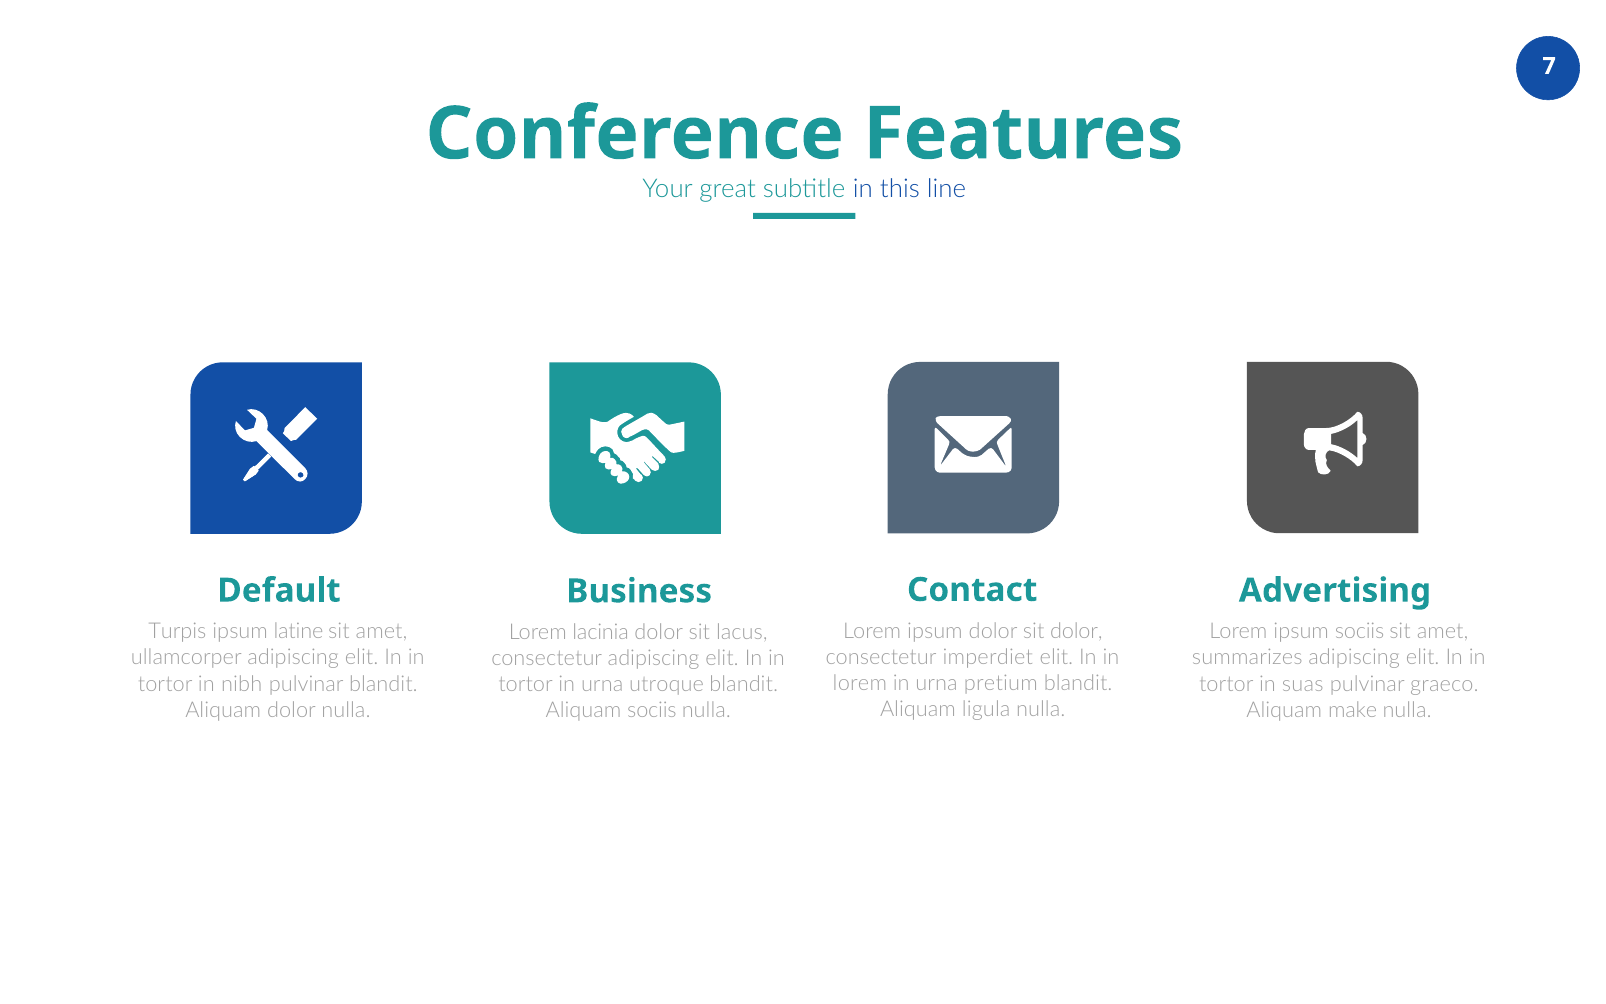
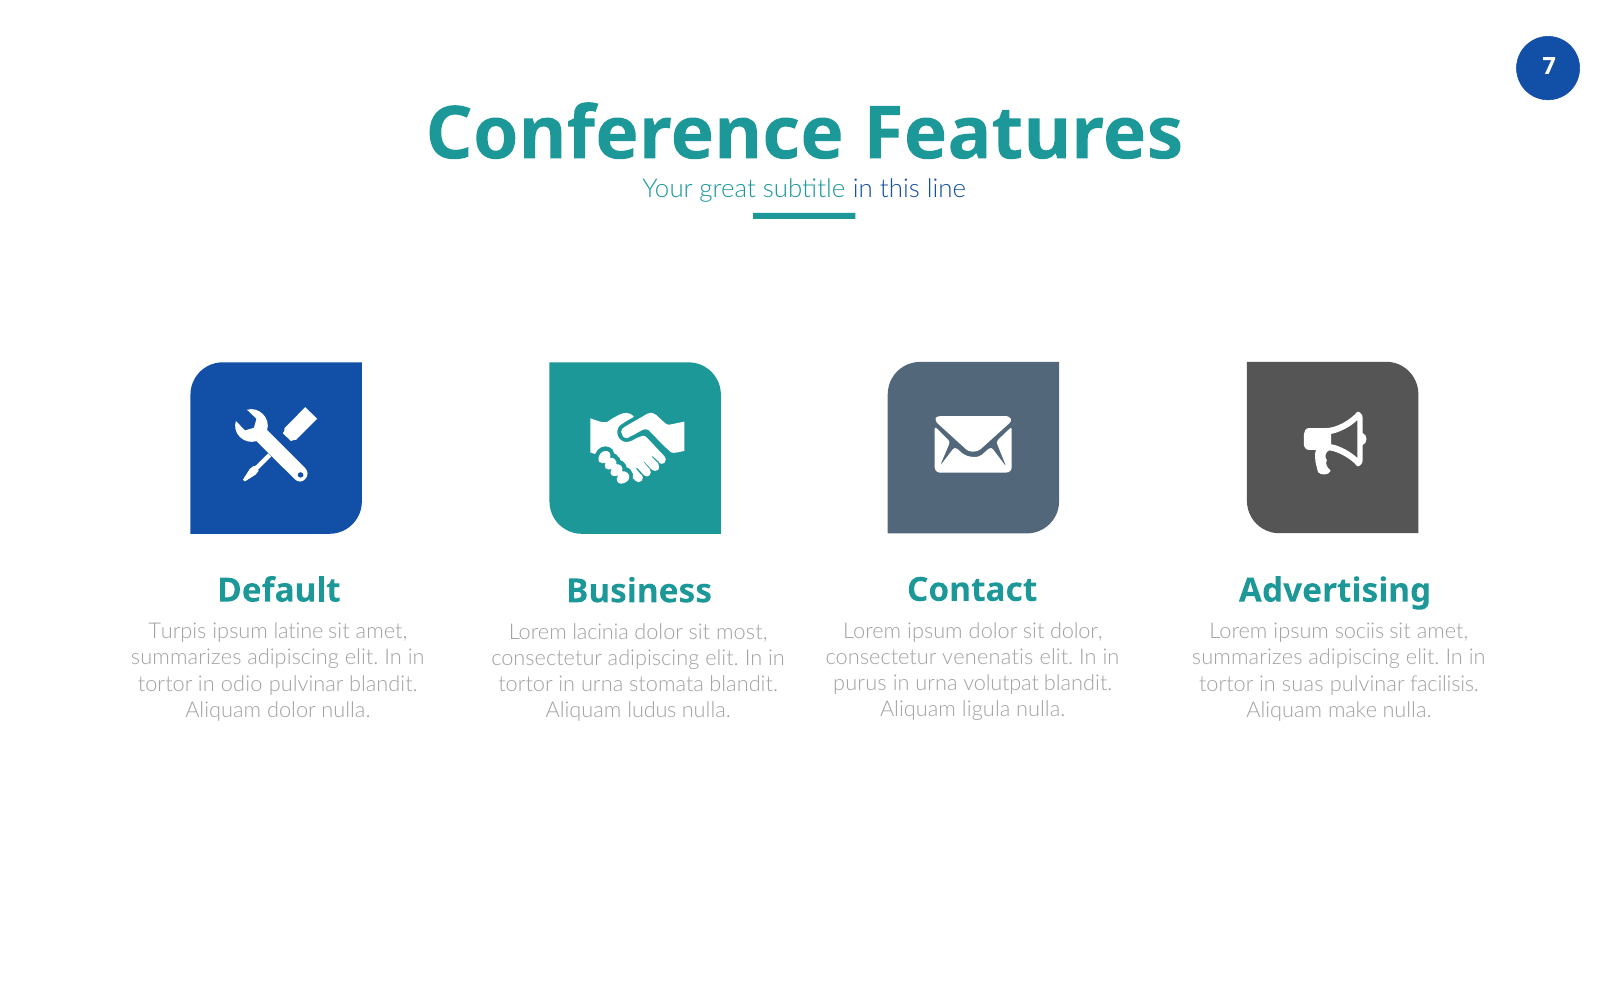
lacus: lacus -> most (742, 632)
imperdiet: imperdiet -> venenatis (988, 657)
ullamcorper: ullamcorper -> summarizes (186, 658)
lorem: lorem -> purus (860, 683)
pretium: pretium -> volutpat (1001, 683)
nibh: nibh -> odio (242, 684)
graeco: graeco -> facilisis (1445, 684)
utroque: utroque -> stomata (667, 684)
Aliquam sociis: sociis -> ludus (652, 710)
